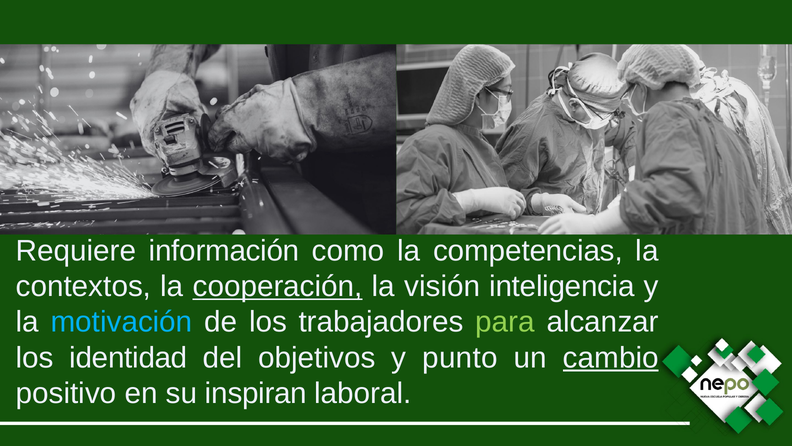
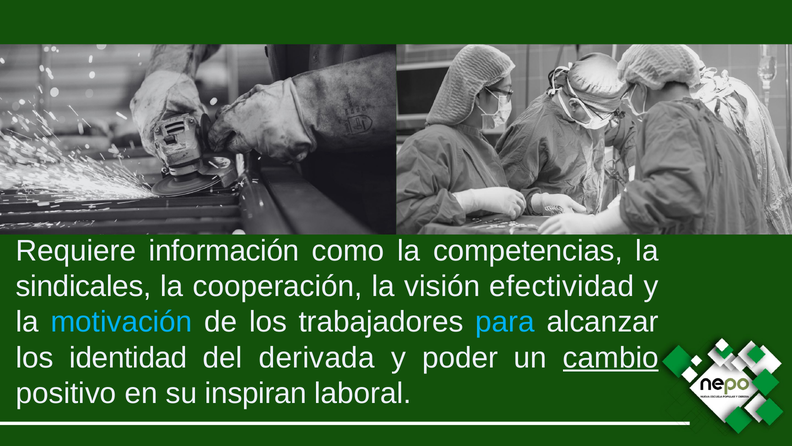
contextos: contextos -> sindicales (84, 286)
cooperación underline: present -> none (278, 286)
inteligencia: inteligencia -> efectividad (562, 286)
para colour: light green -> light blue (505, 322)
objetivos: objetivos -> derivada (317, 357)
punto: punto -> poder (460, 357)
